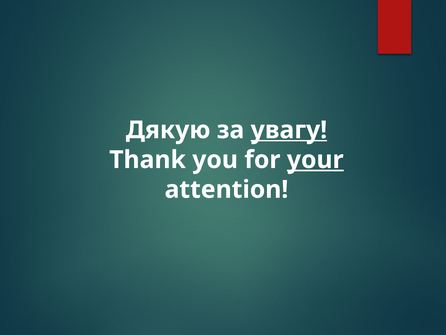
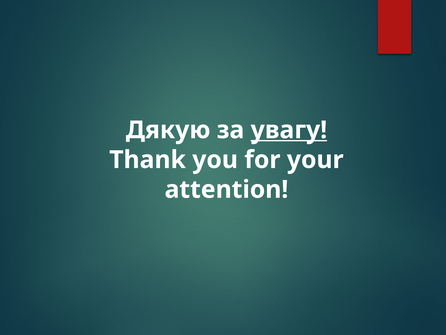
your underline: present -> none (315, 160)
